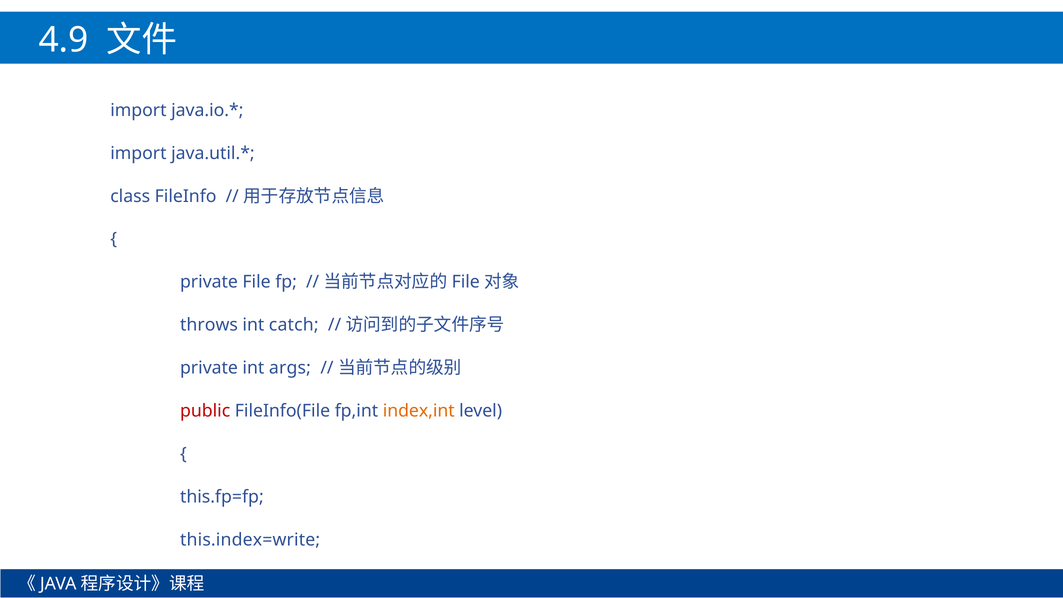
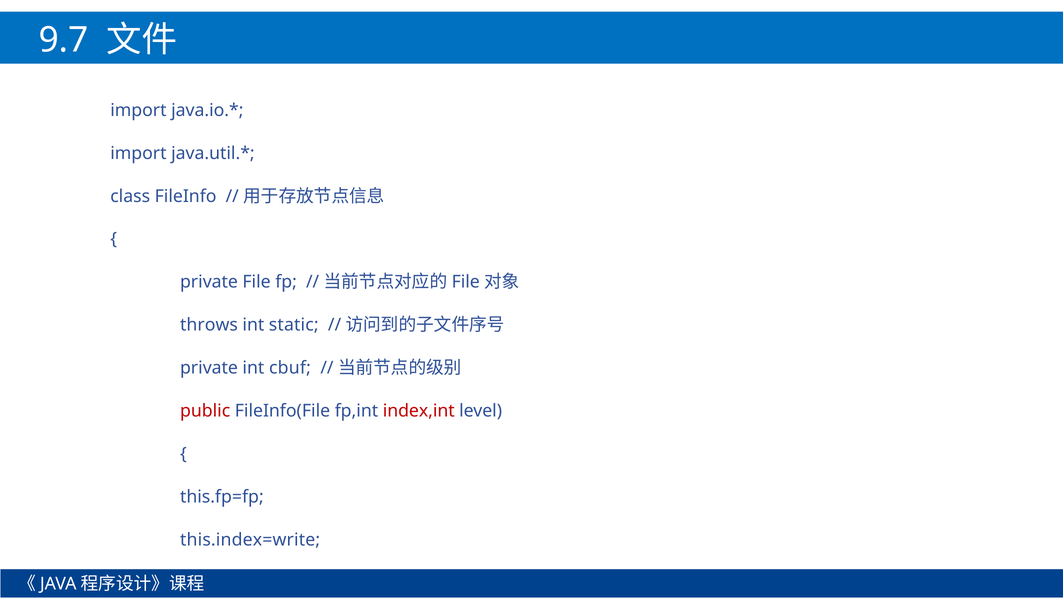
4.9: 4.9 -> 9.7 (64, 40)
catch: catch -> static (294, 325)
args: args -> cbuf (290, 368)
index,int colour: orange -> red (419, 411)
